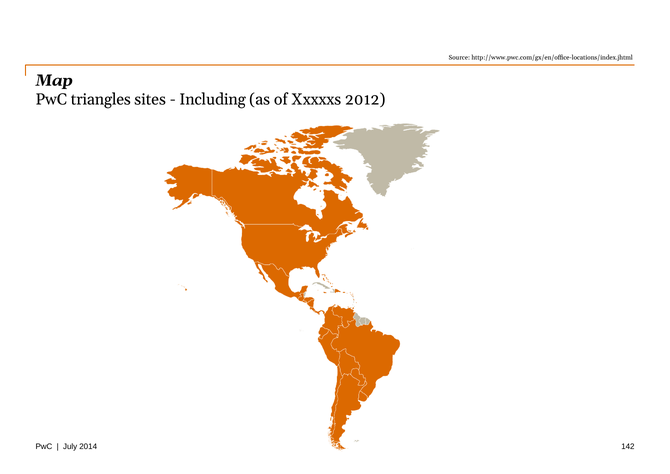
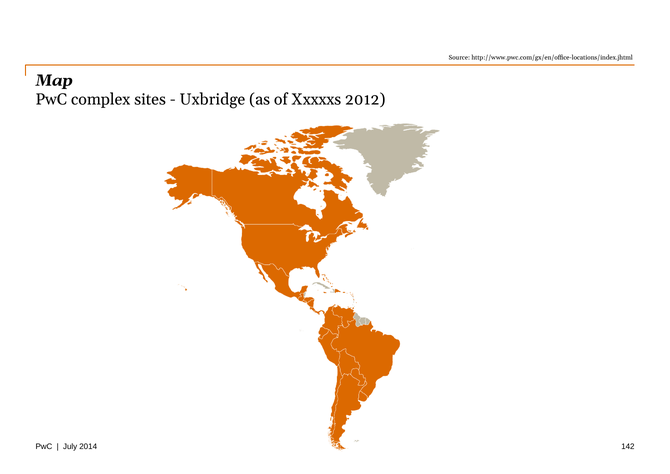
triangles: triangles -> complex (101, 99)
Including: Including -> Uxbridge (212, 99)
